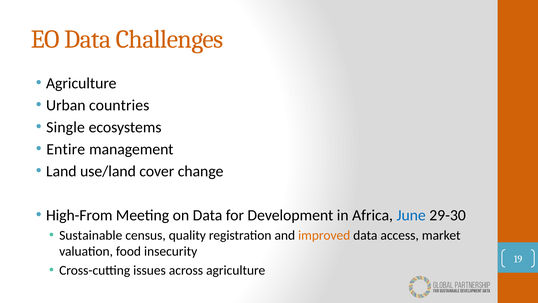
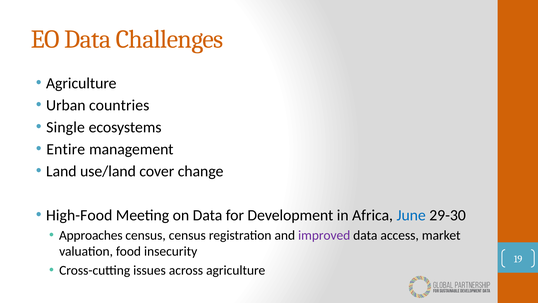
High-From: High-From -> High-Food (79, 215)
Sustainable: Sustainable -> Approaches (91, 235)
census quality: quality -> census (187, 235)
improved colour: orange -> purple (324, 235)
